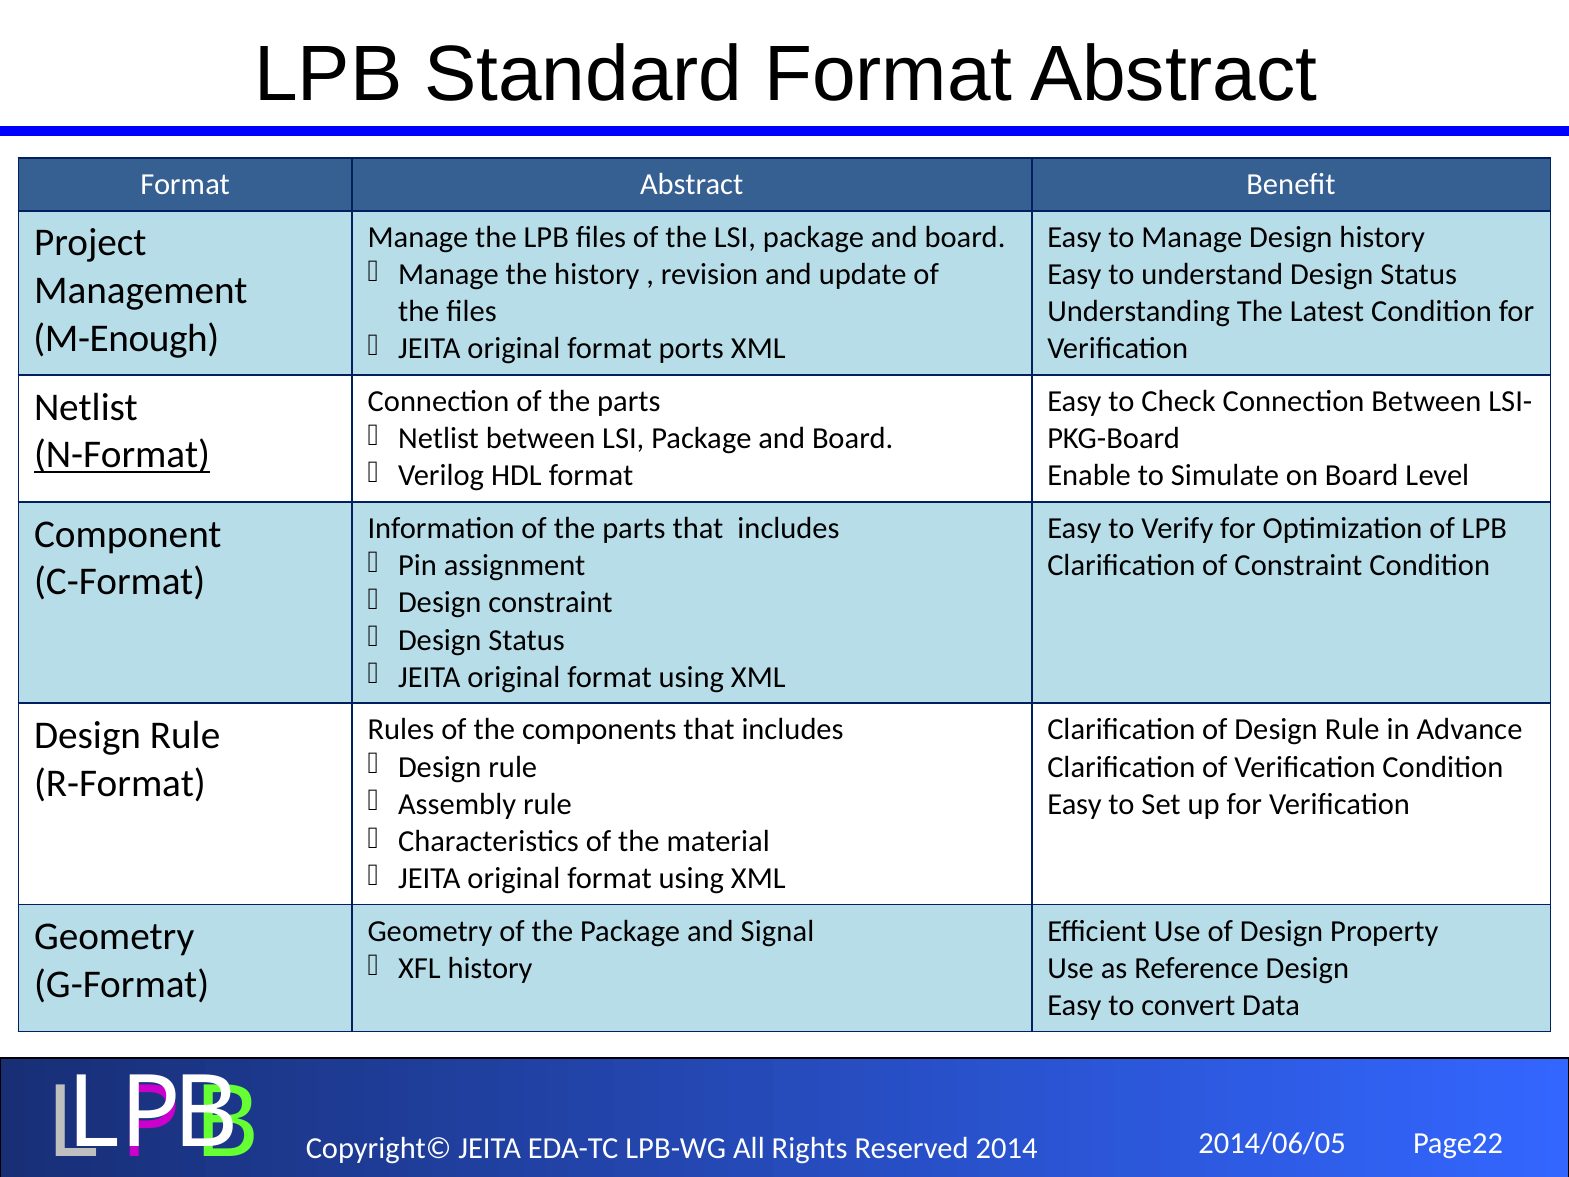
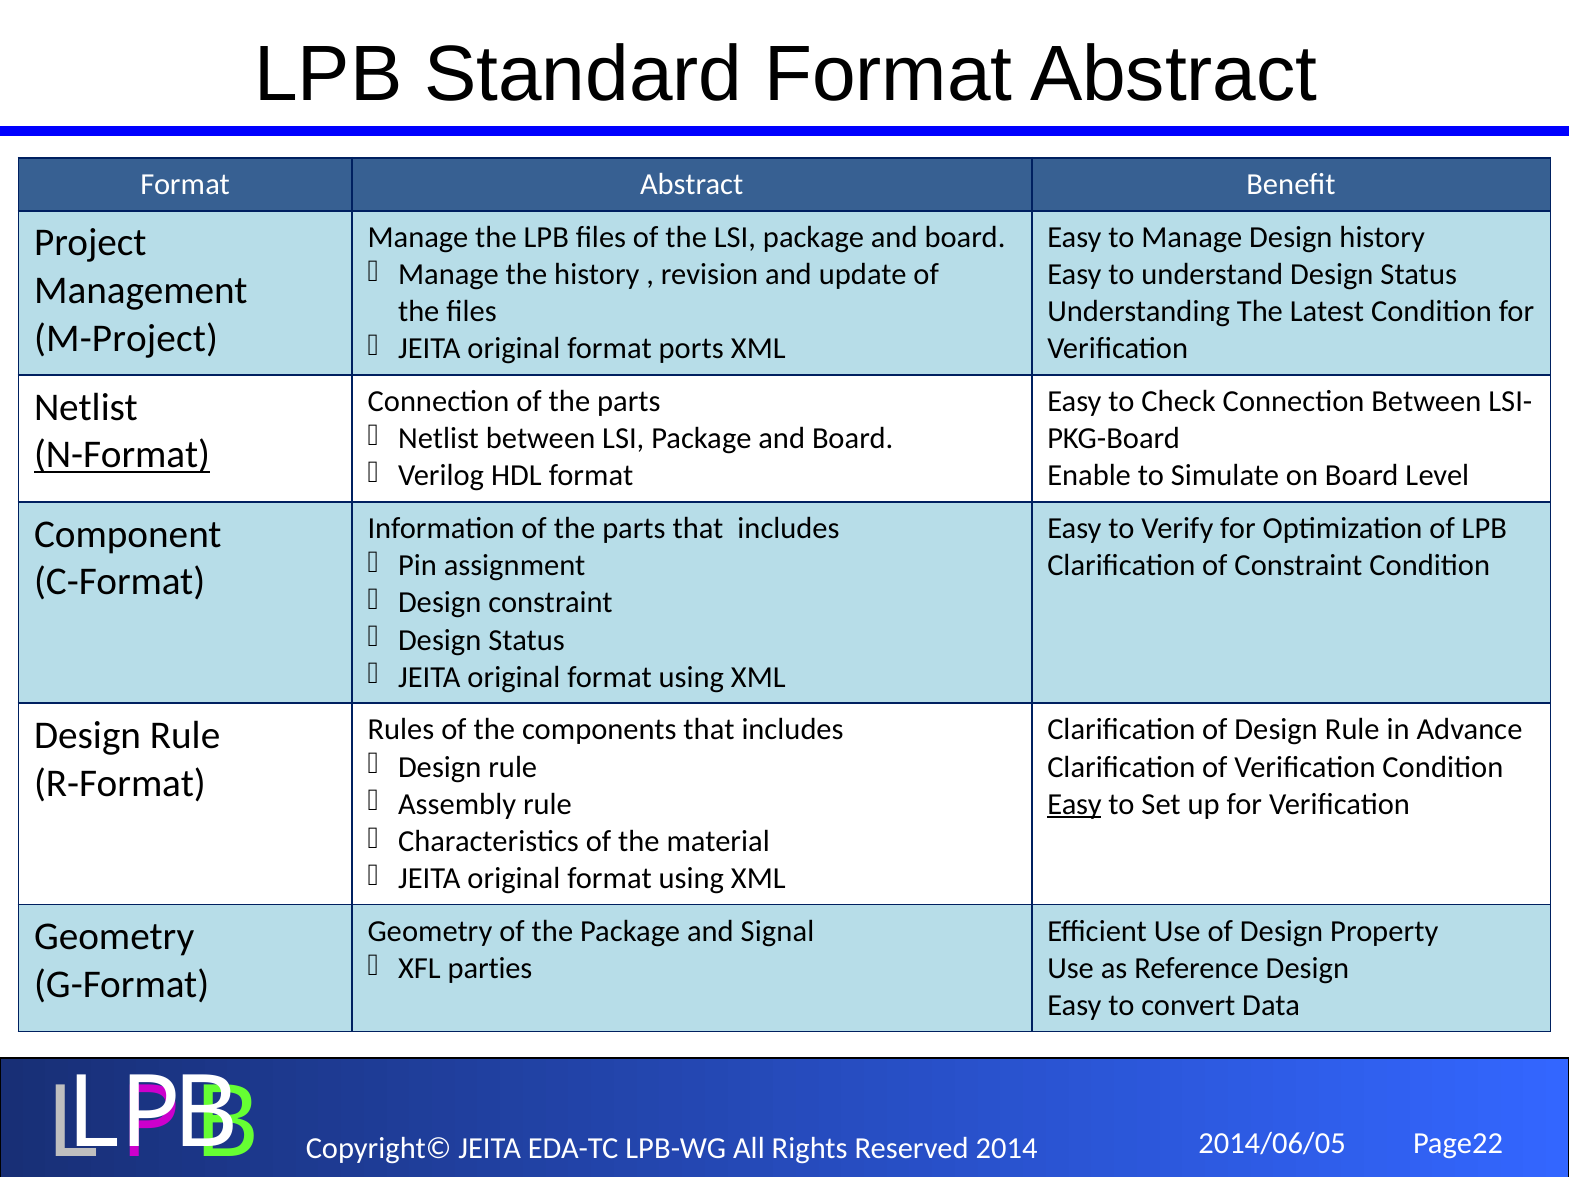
M-Enough: M-Enough -> M-Project (126, 339)
Easy underline: none -> present (1074, 804)
XFL history: history -> parties (490, 968)
